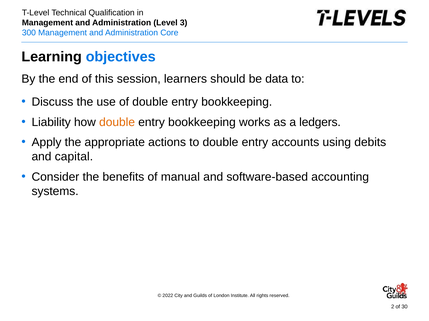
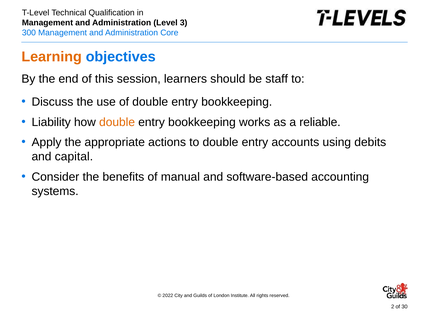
Learning colour: black -> orange (52, 57)
data: data -> staff (277, 79)
ledgers: ledgers -> reliable (320, 122)
